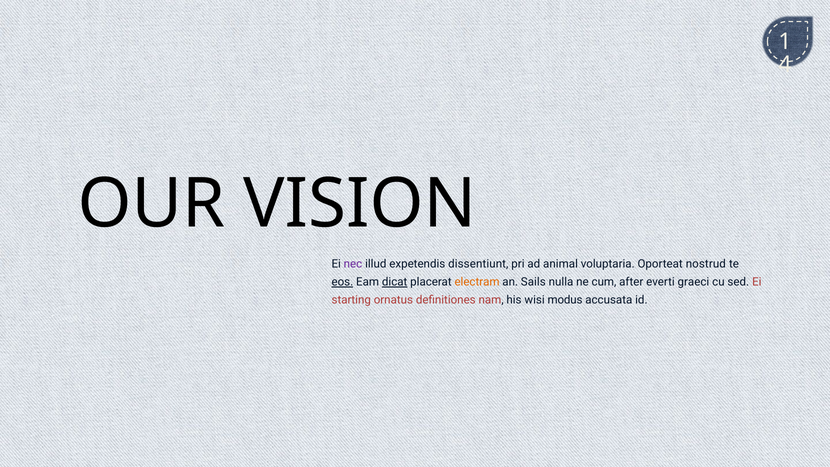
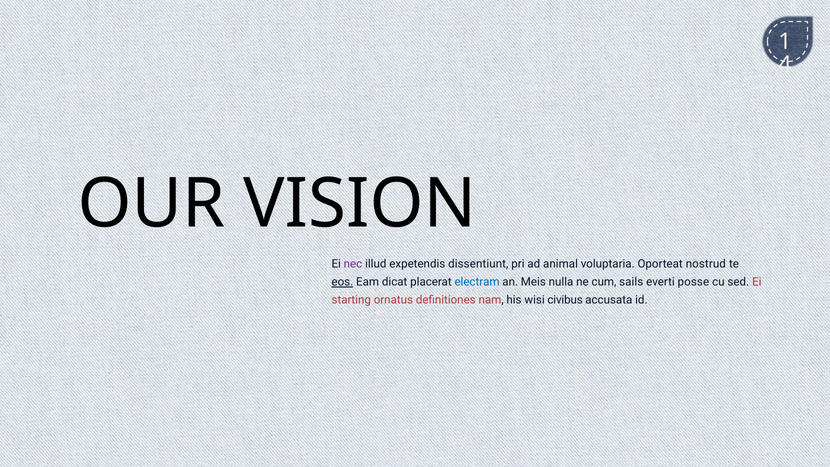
dicat underline: present -> none (395, 282)
electram colour: orange -> blue (477, 282)
Sails: Sails -> Meis (533, 282)
after: after -> sails (631, 282)
graeci: graeci -> posse (693, 282)
modus: modus -> civibus (565, 300)
